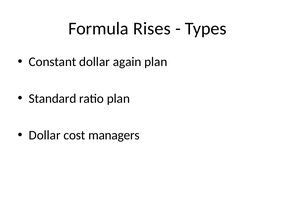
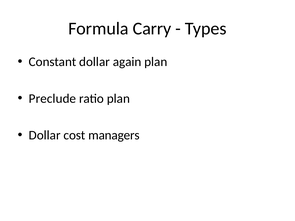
Rises: Rises -> Carry (152, 29)
Standard: Standard -> Preclude (52, 99)
